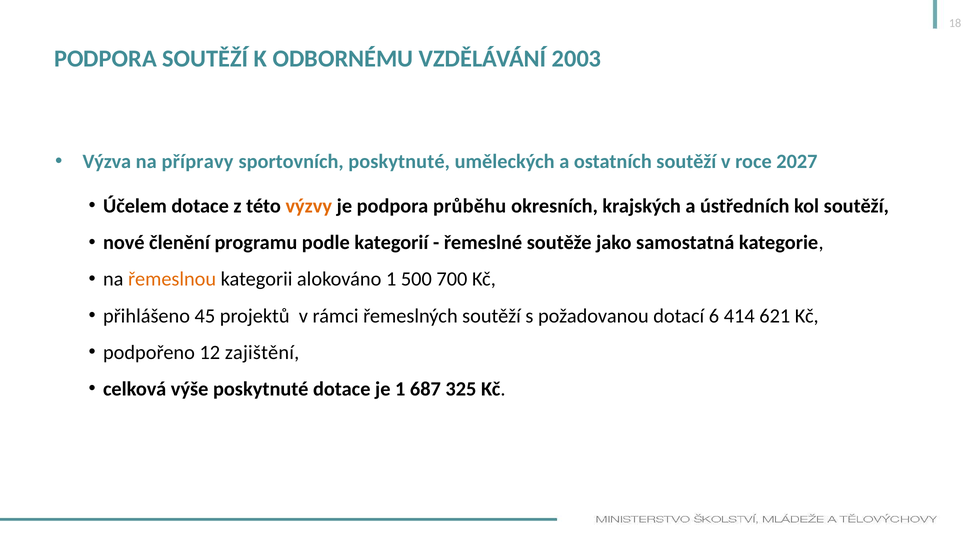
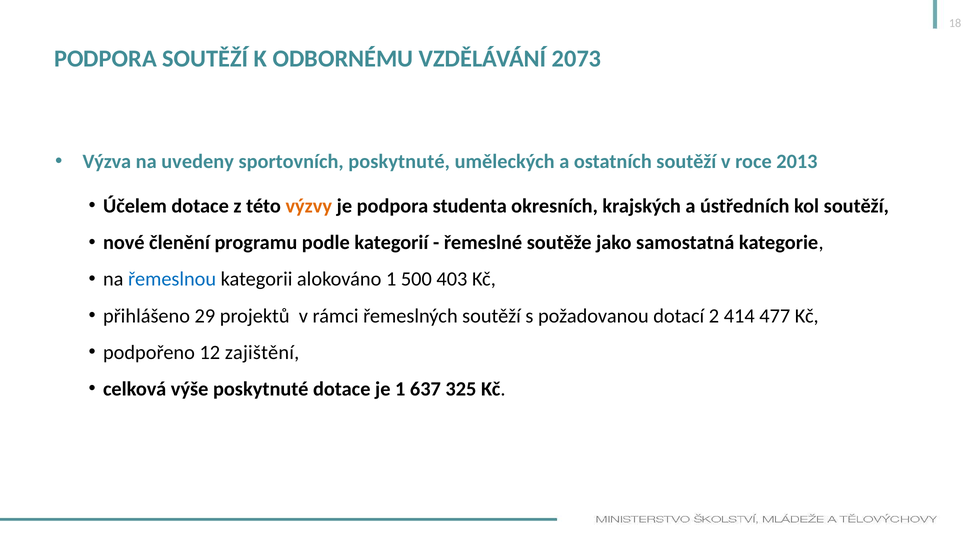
2003: 2003 -> 2073 (577, 59)
přípravy: přípravy -> uvedeny (198, 162)
2027: 2027 -> 2013 (797, 162)
průběhu: průběhu -> studenta (470, 206)
řemeslnou colour: orange -> blue (172, 279)
700: 700 -> 403 (452, 279)
45: 45 -> 29 (205, 316)
6: 6 -> 2 (714, 316)
621: 621 -> 477 (775, 316)
687: 687 -> 637 (425, 389)
